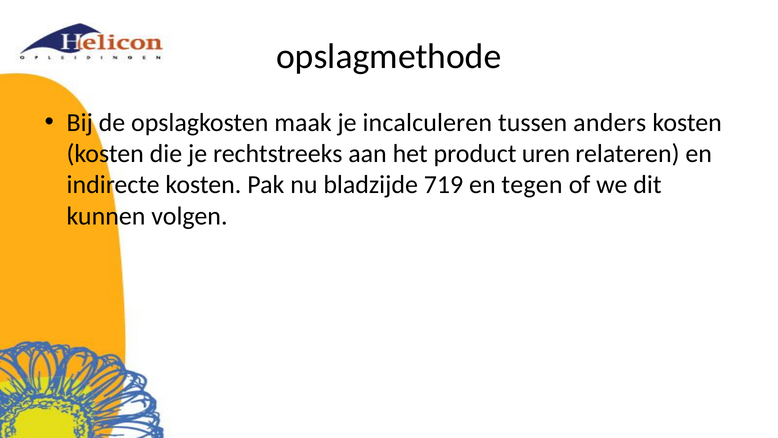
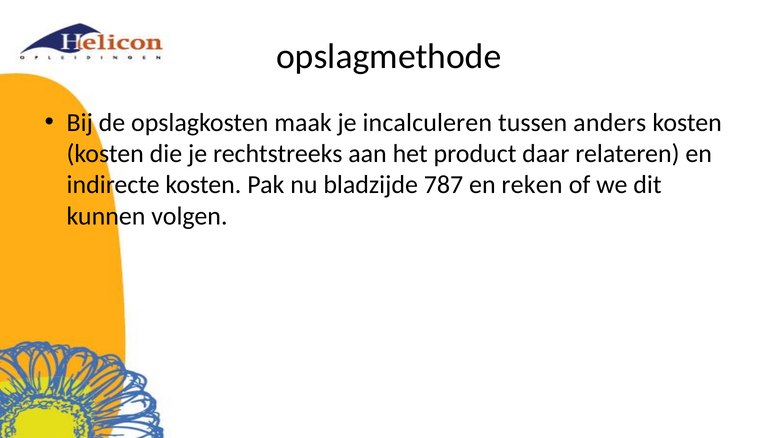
uren: uren -> daar (546, 154)
719: 719 -> 787 (443, 185)
tegen: tegen -> reken (532, 185)
